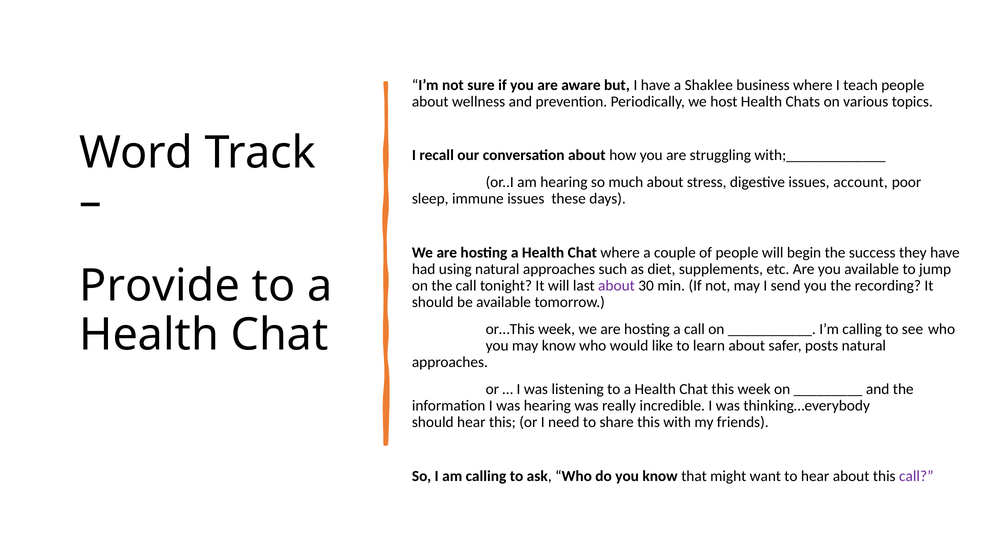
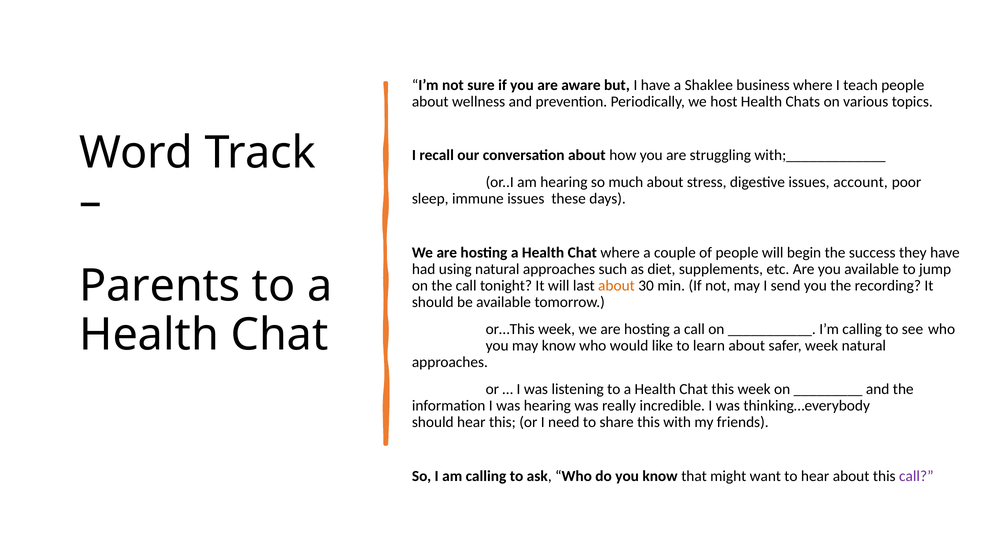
Provide: Provide -> Parents (160, 286)
about colour: purple -> orange (616, 286)
safer posts: posts -> week (822, 346)
